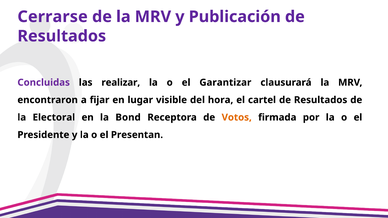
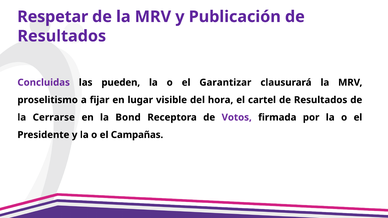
Cerrarse: Cerrarse -> Respetar (53, 17)
realizar: realizar -> pueden (121, 83)
encontraron: encontraron -> proselitismo (48, 100)
Electoral: Electoral -> Cerrarse (54, 117)
Votos colour: orange -> purple (237, 117)
Presentan: Presentan -> Campañas (137, 135)
